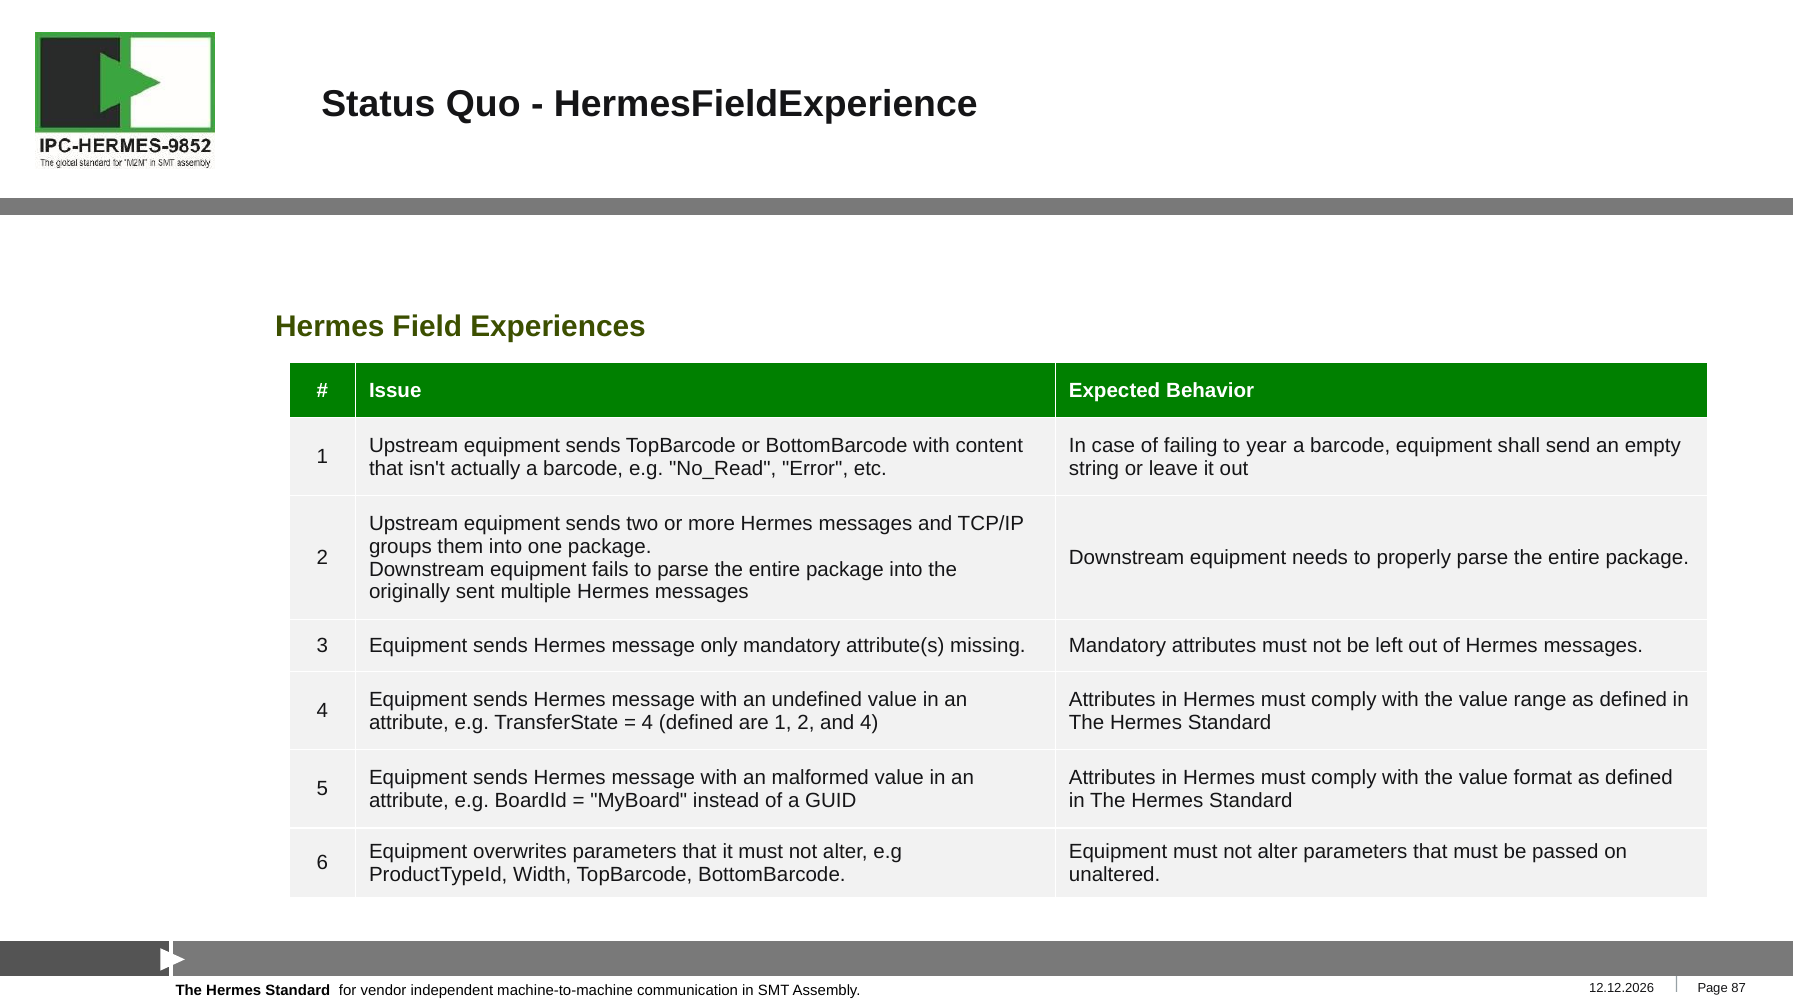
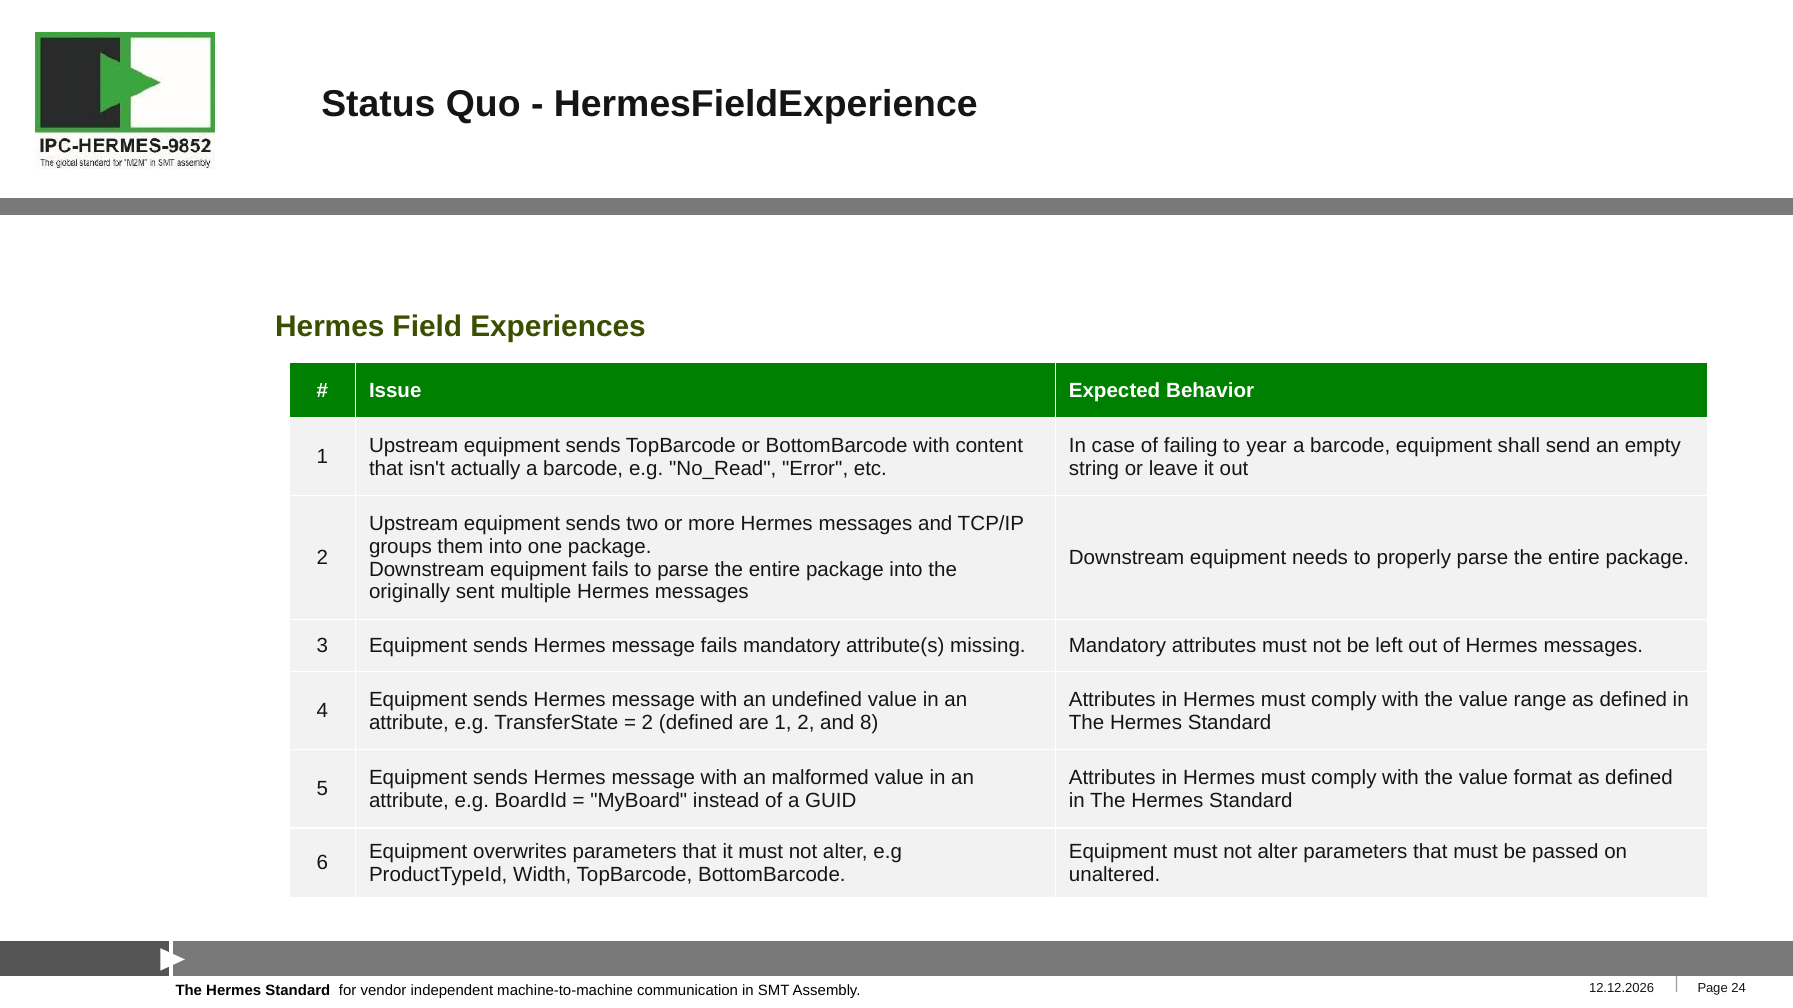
message only: only -> fails (719, 646)
4: 4 -> 2 (647, 723)
and 4: 4 -> 8 (869, 723)
87: 87 -> 24 (1739, 989)
